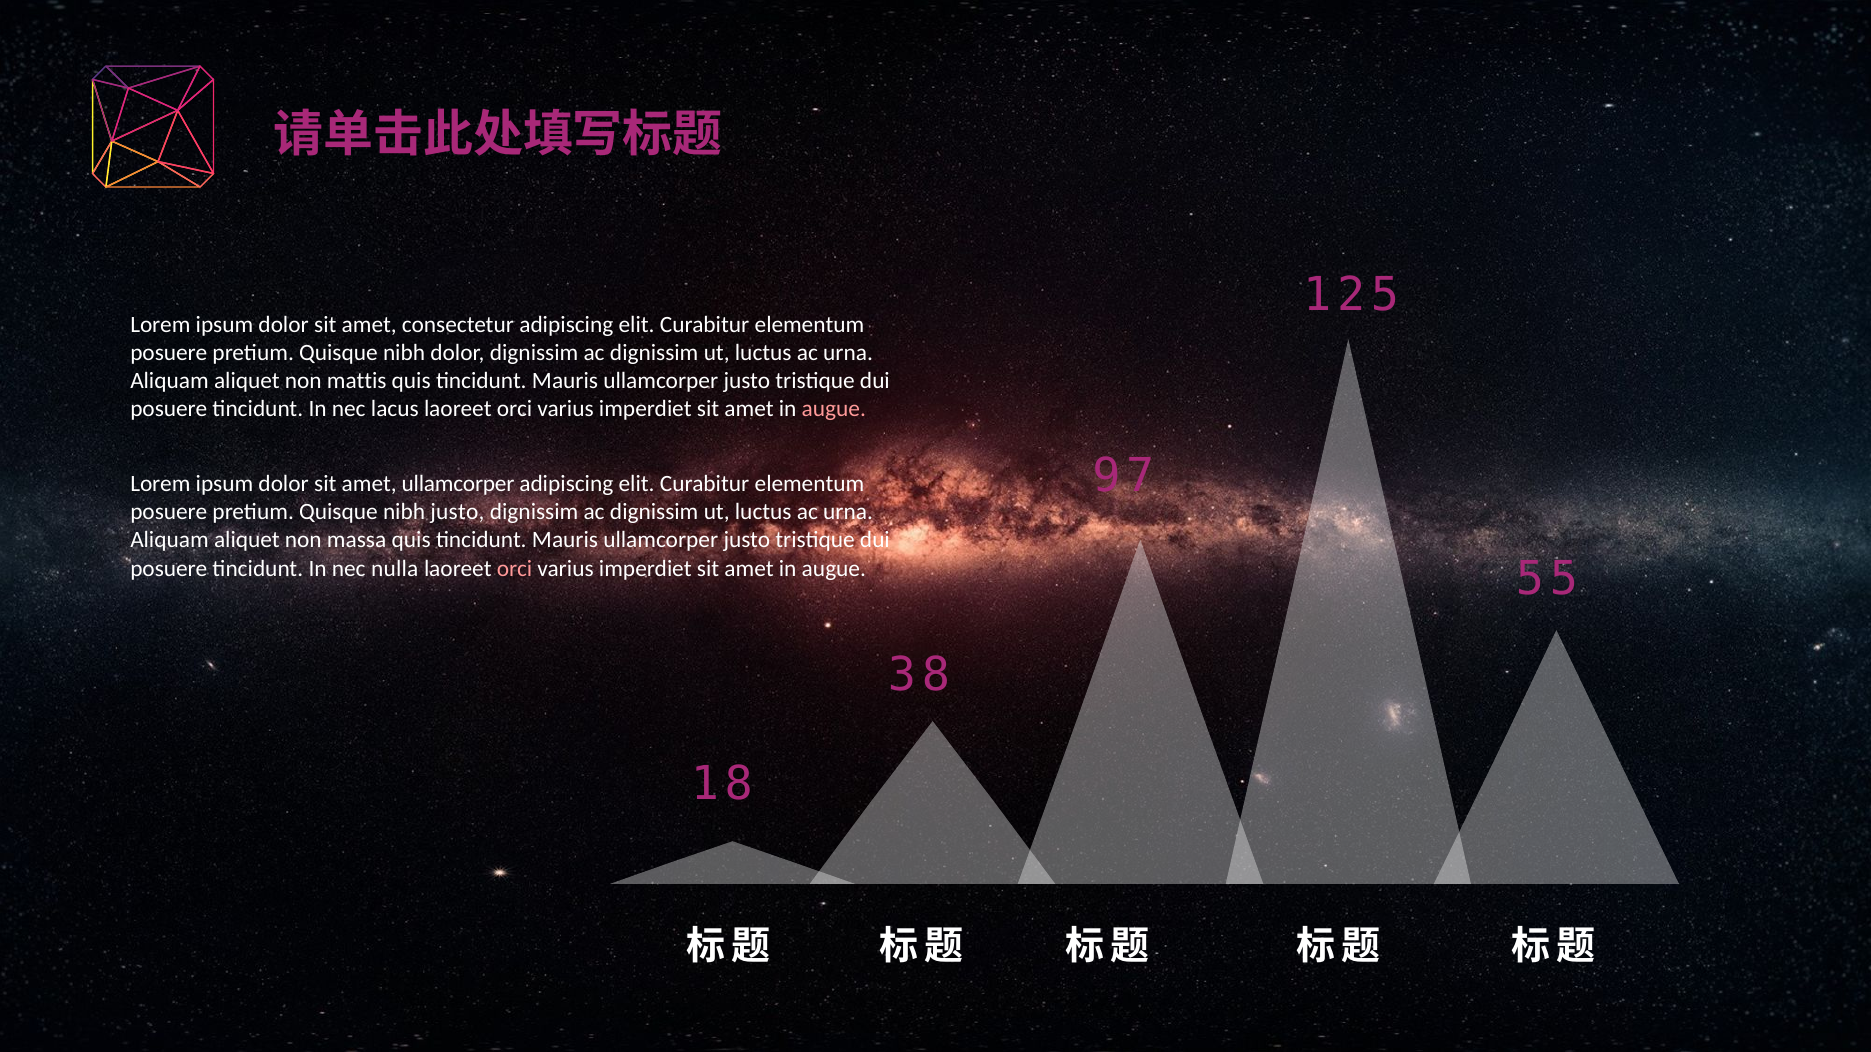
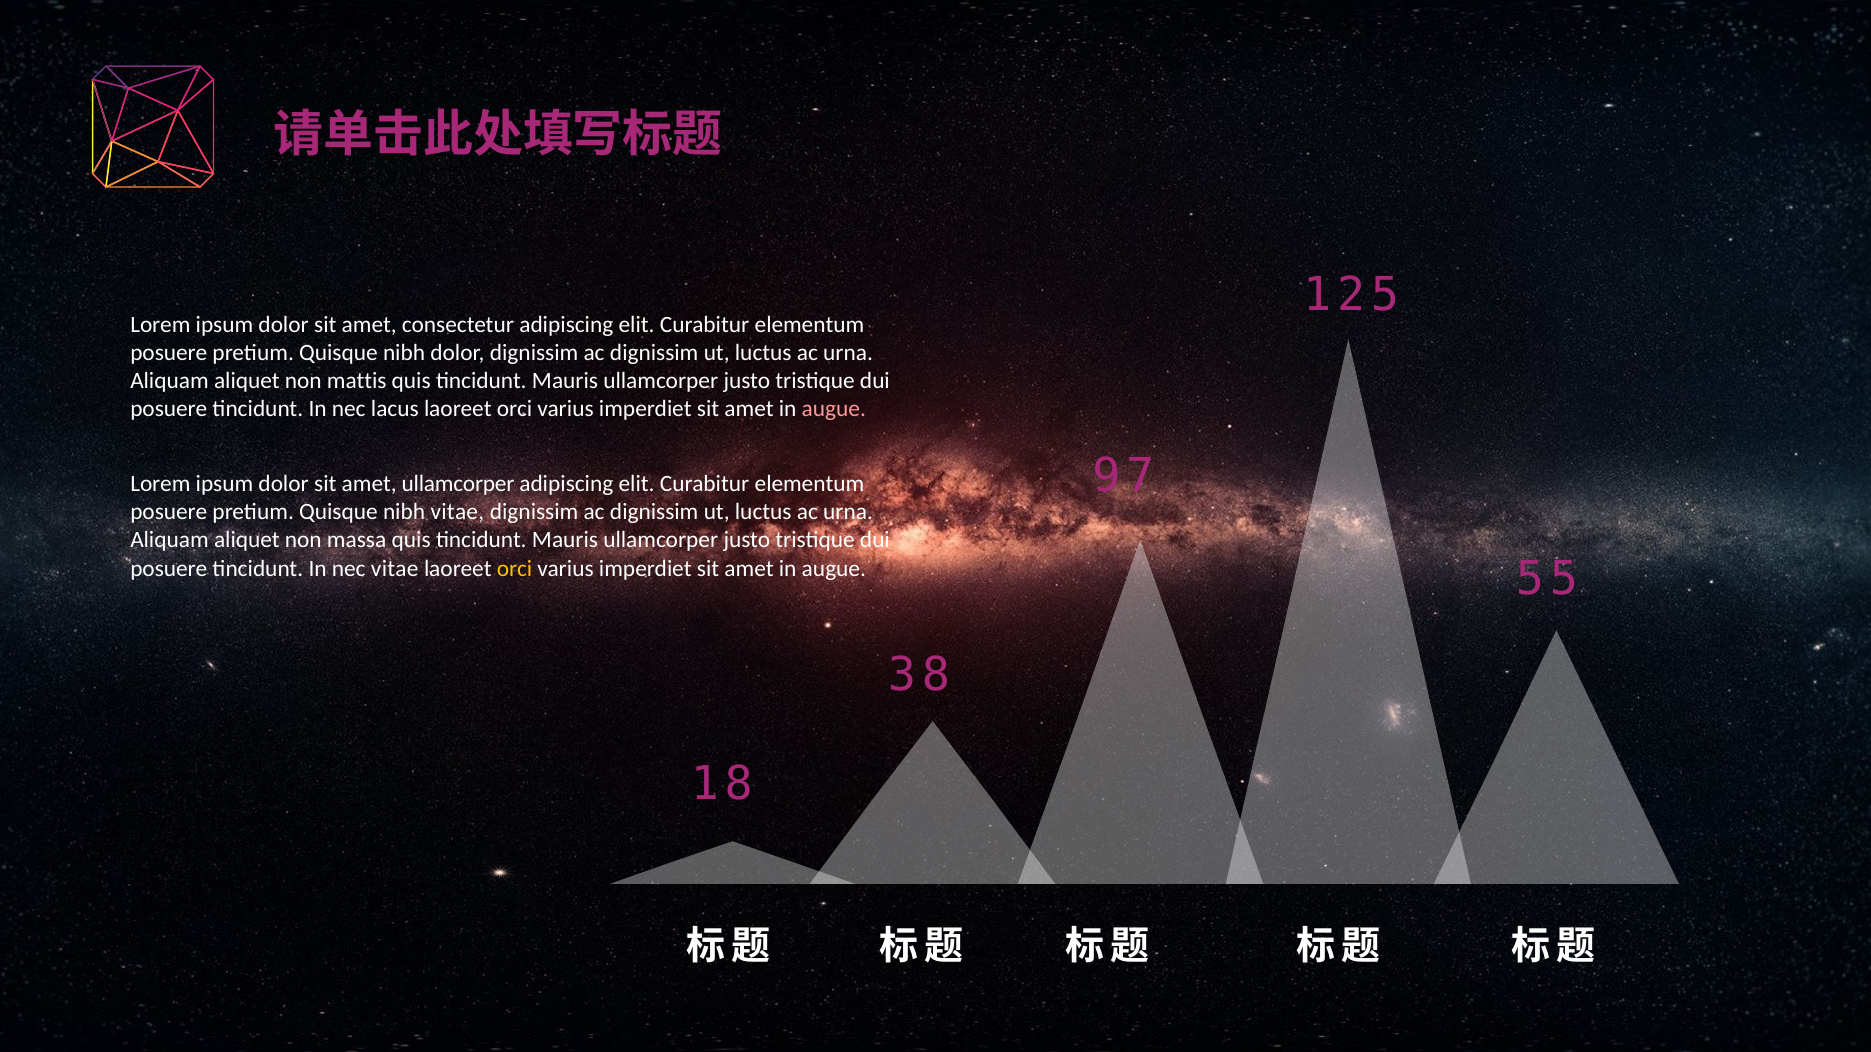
nibh justo: justo -> vitae (457, 512)
nec nulla: nulla -> vitae (395, 569)
orci colour: pink -> yellow (515, 569)
